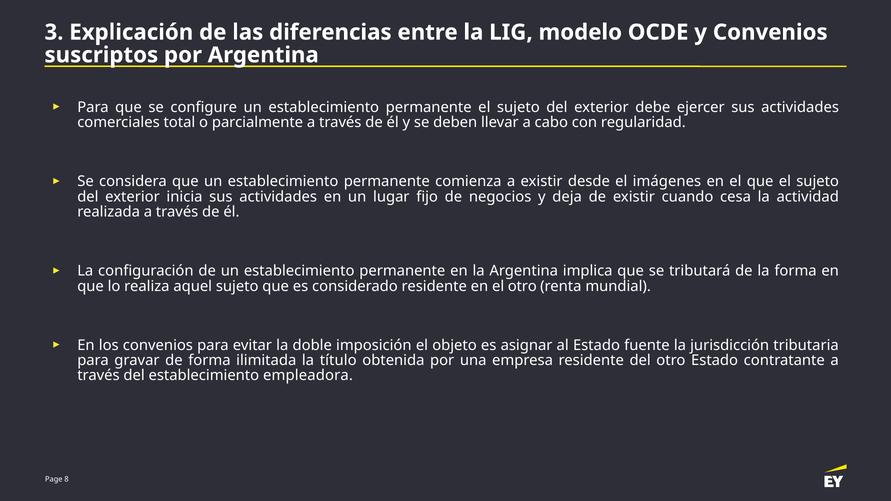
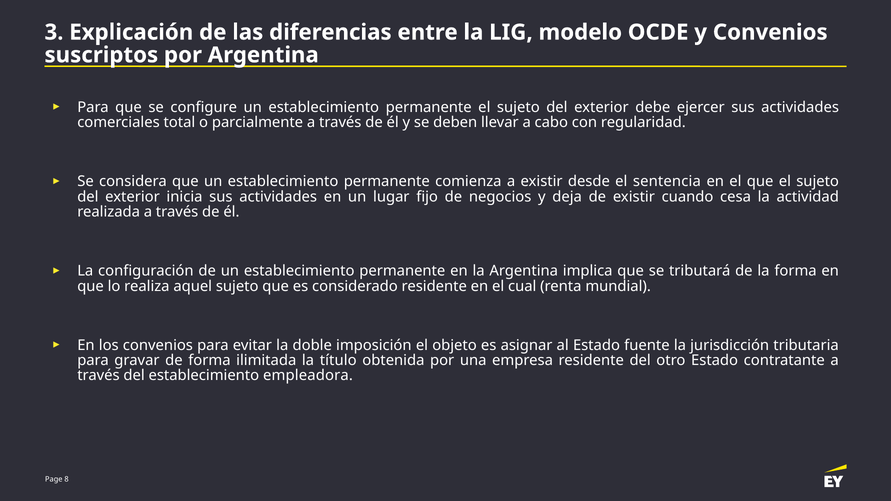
imágenes: imágenes -> sentencia (667, 181)
el otro: otro -> cual (522, 286)
